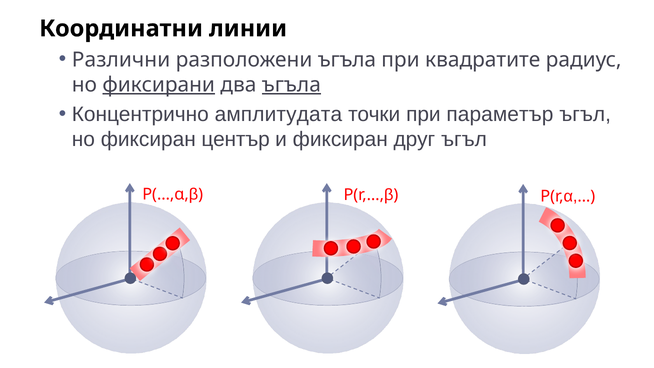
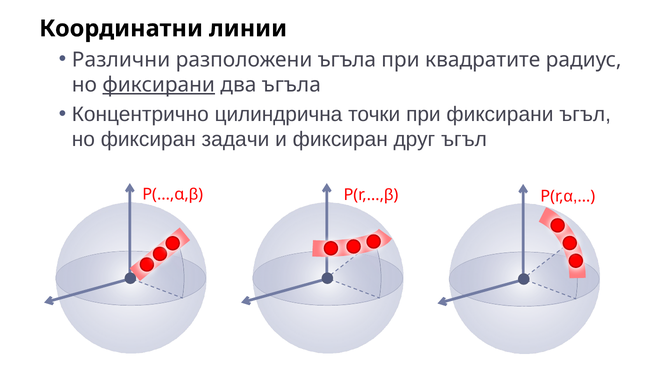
ъгъла underline: present -> none (291, 85)
амплитудата: амплитудата -> цилиндрична (278, 114)
при параметър: параметър -> фиксирани (500, 114)
център: център -> задачи (235, 139)
